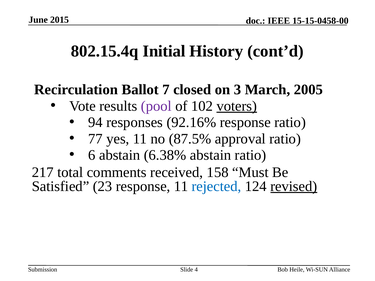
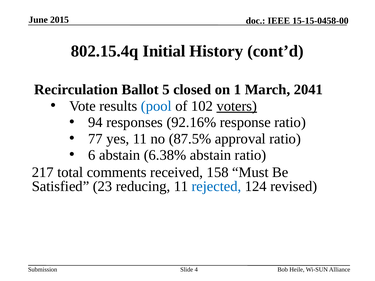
7: 7 -> 5 (166, 90)
3: 3 -> 1 (238, 90)
2005: 2005 -> 2041 (308, 90)
pool colour: purple -> blue (156, 106)
23 response: response -> reducing (143, 186)
revised underline: present -> none (294, 186)
